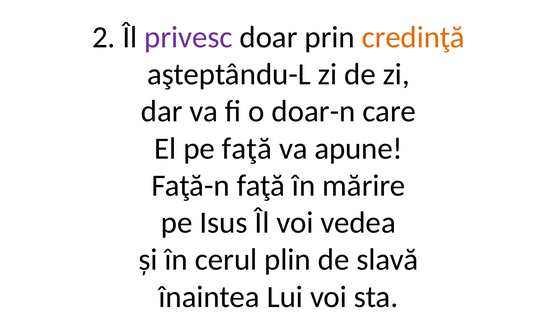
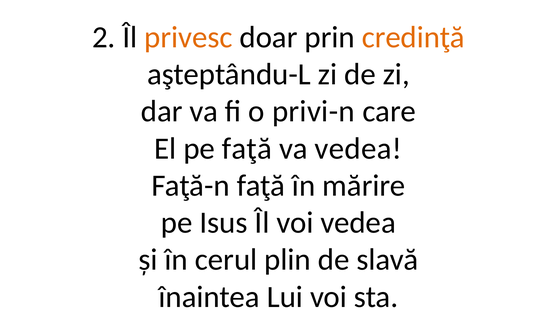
privesc colour: purple -> orange (188, 37)
doar-n: doar-n -> privi-n (313, 111)
va apune: apune -> vedea (358, 149)
